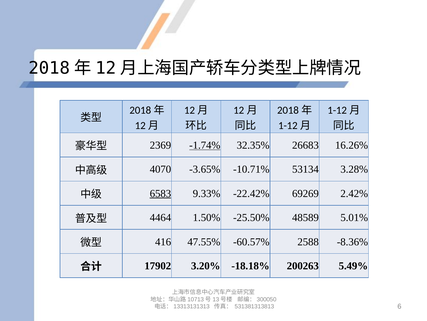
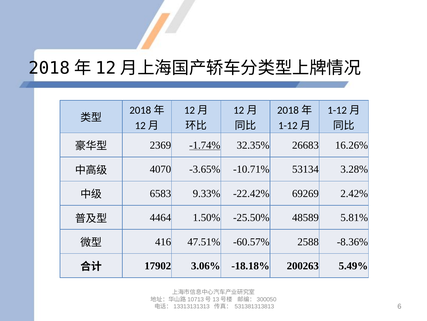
6583 underline: present -> none (160, 193)
5.01%: 5.01% -> 5.81% (354, 217)
47.55%: 47.55% -> 47.51% (204, 241)
3.20%: 3.20% -> 3.06% (206, 265)
